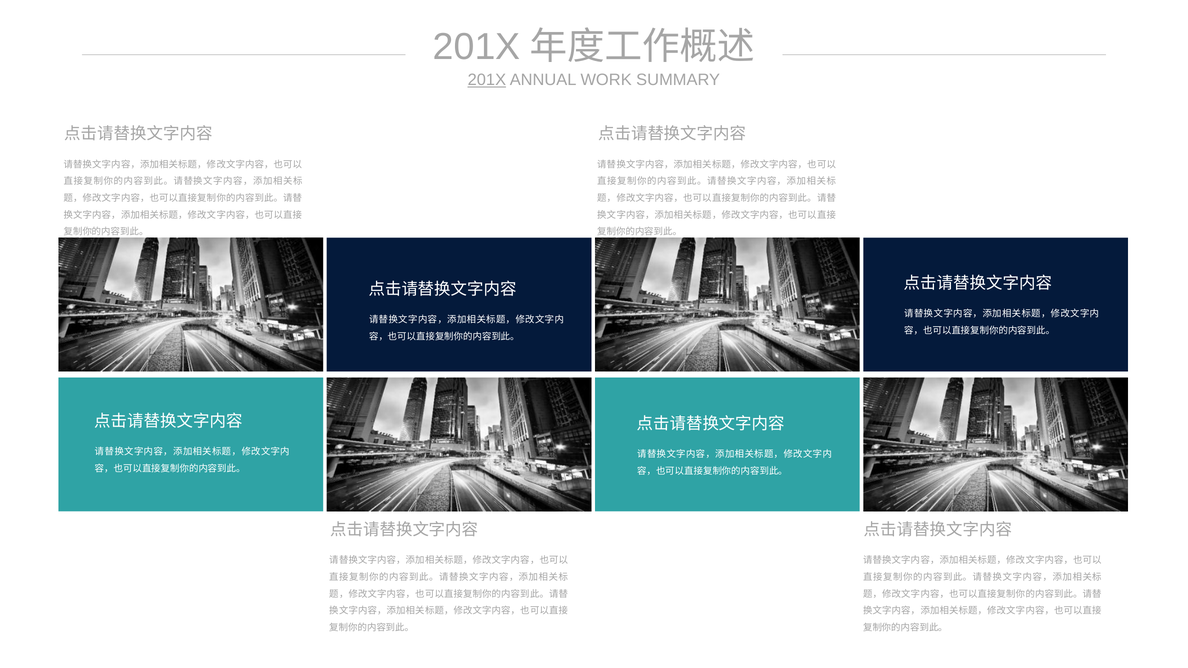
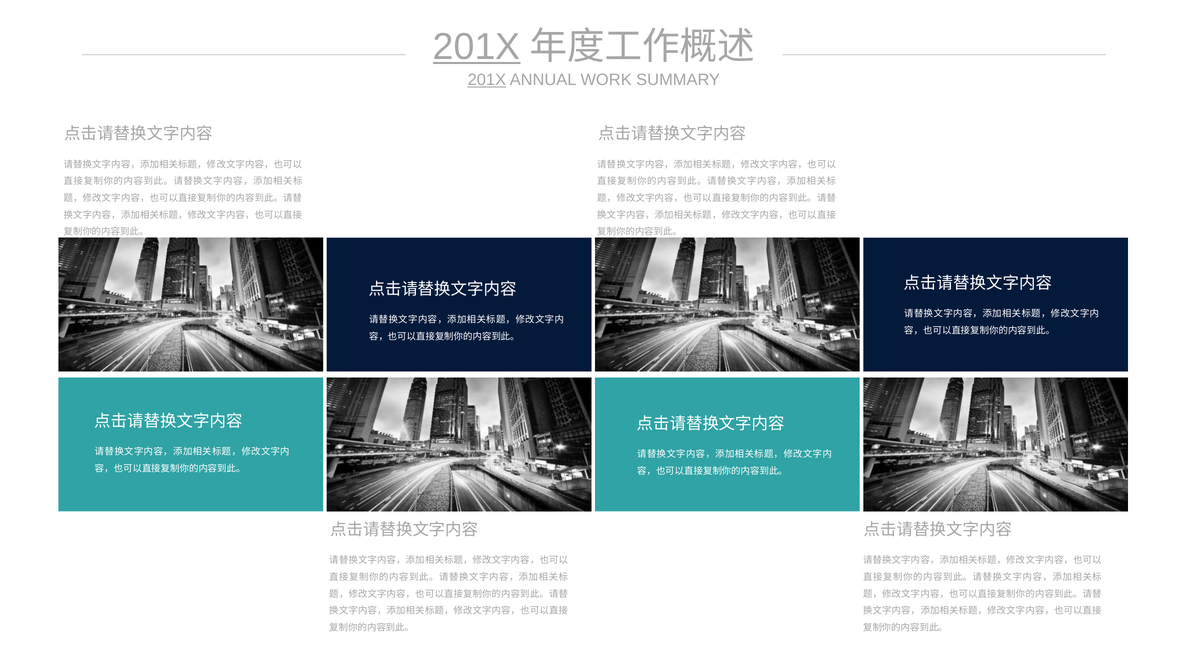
201X underline: none -> present (477, 47)
